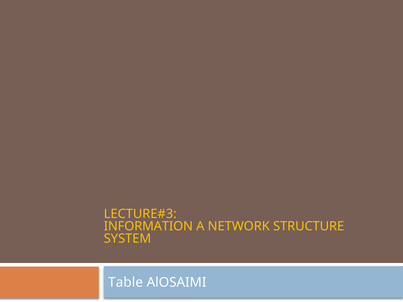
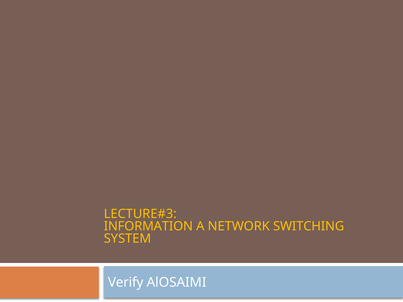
STRUCTURE: STRUCTURE -> SWITCHING (309, 226)
Table: Table -> Verify (126, 283)
